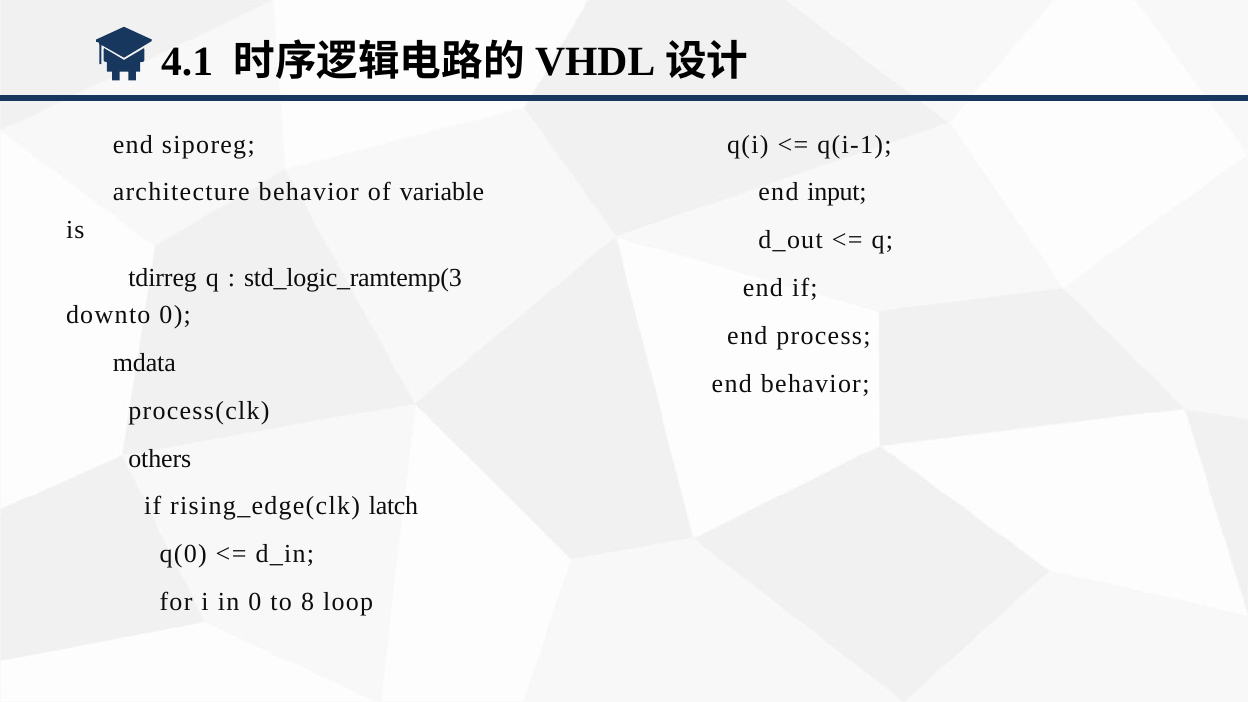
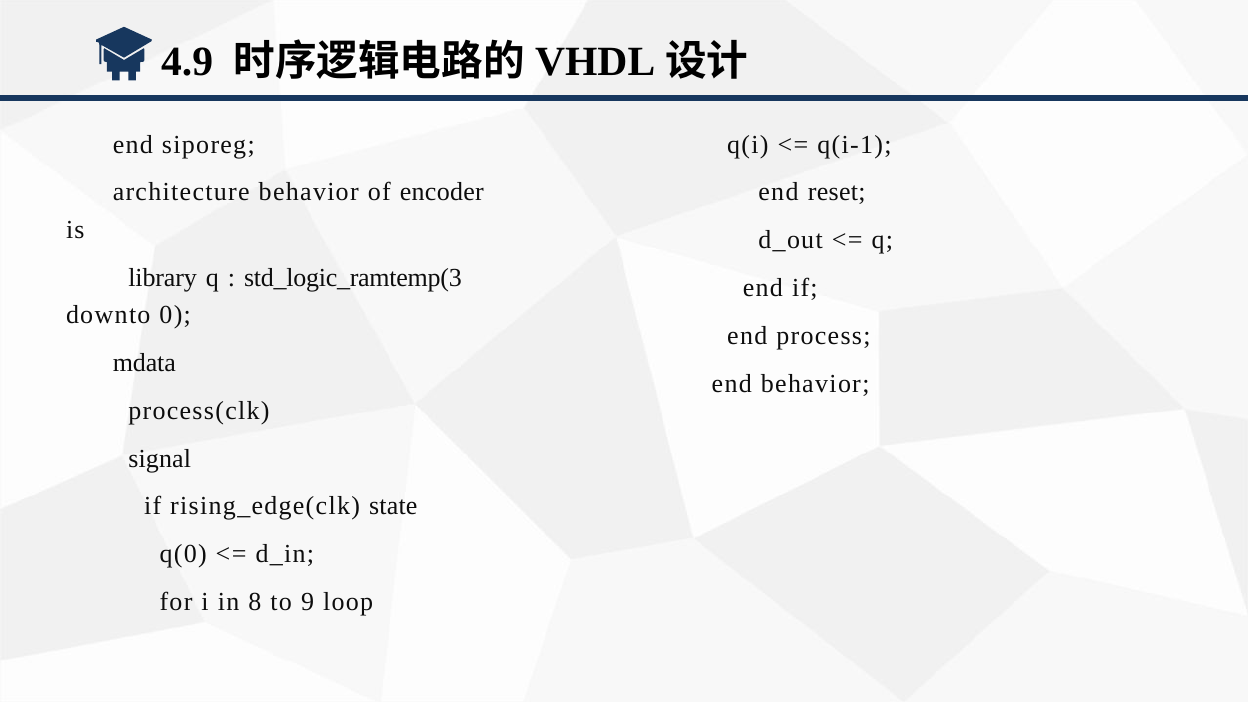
4.1: 4.1 -> 4.9 (187, 61)
variable: variable -> encoder (442, 192)
input: input -> reset (837, 192)
tdirreg: tdirreg -> library (163, 278)
others: others -> signal (160, 459)
latch: latch -> state (393, 506)
in 0: 0 -> 8 (255, 602)
8: 8 -> 9 (308, 602)
